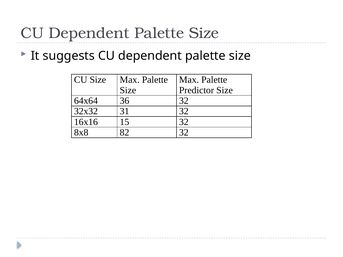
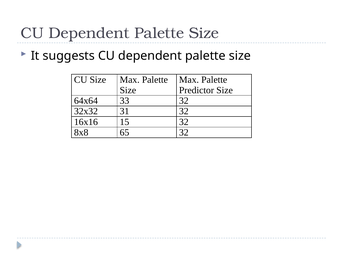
36: 36 -> 33 (124, 101)
82: 82 -> 65 (124, 133)
